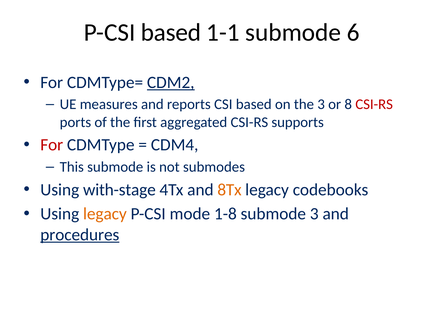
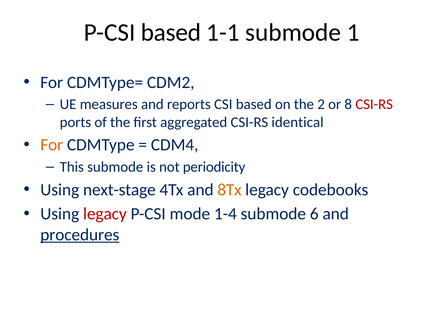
6: 6 -> 1 (353, 32)
CDM2 underline: present -> none (171, 82)
the 3: 3 -> 2 (321, 104)
supports: supports -> identical (298, 122)
For colour: red -> orange (52, 145)
submodes: submodes -> periodicity (214, 167)
with-stage: with-stage -> next-stage (119, 190)
legacy colour: orange -> red (105, 214)
1-8: 1-8 -> 1-4 (225, 214)
submode 3: 3 -> 6 (314, 214)
